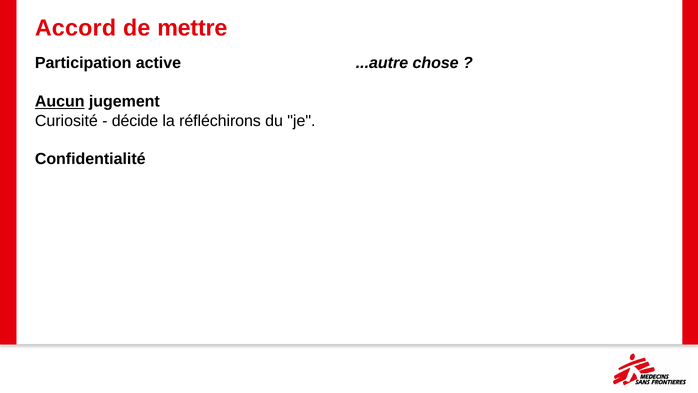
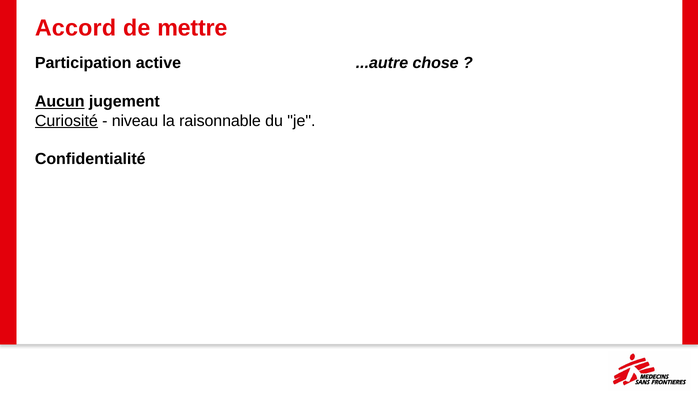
Curiosité underline: none -> present (66, 121)
décide: décide -> niveau (135, 121)
réfléchirons: réfléchirons -> raisonnable (220, 121)
